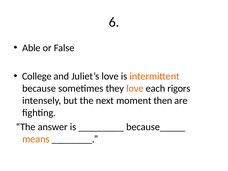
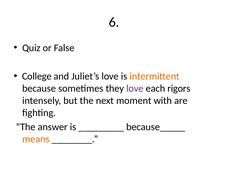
Able: Able -> Quiz (31, 48)
love colour: orange -> purple (135, 88)
then: then -> with (163, 101)
